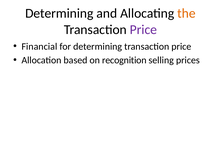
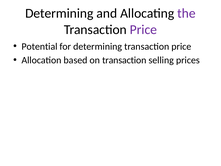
the colour: orange -> purple (186, 13)
Financial: Financial -> Potential (39, 46)
on recognition: recognition -> transaction (124, 60)
